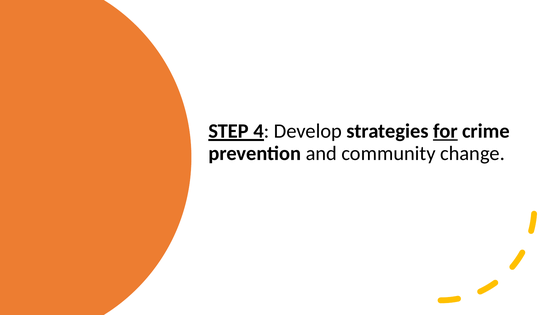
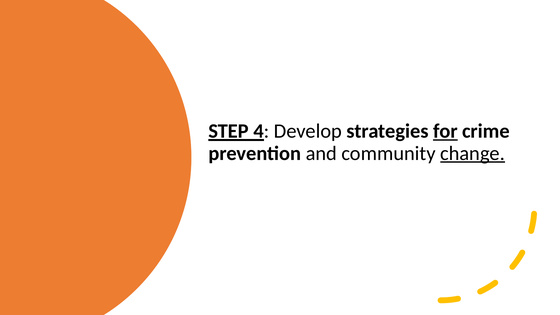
change underline: none -> present (473, 153)
